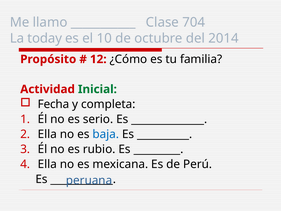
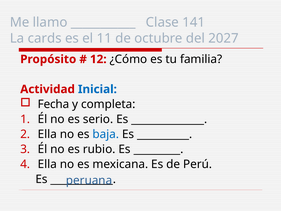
704: 704 -> 141 (194, 22)
today: today -> cards (45, 38)
10: 10 -> 11 (104, 38)
2014: 2014 -> 2027 (224, 38)
Inicial colour: green -> blue (97, 89)
